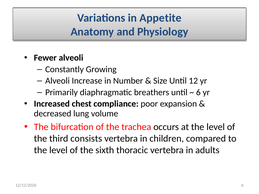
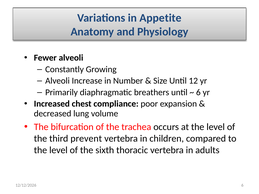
consists: consists -> prevent (86, 139)
